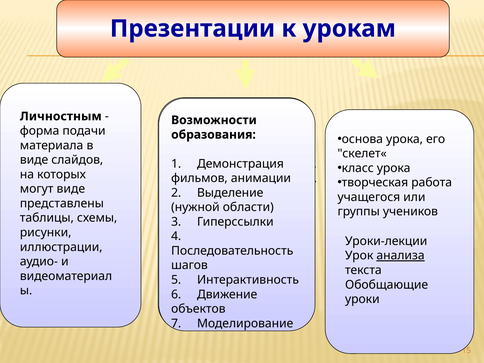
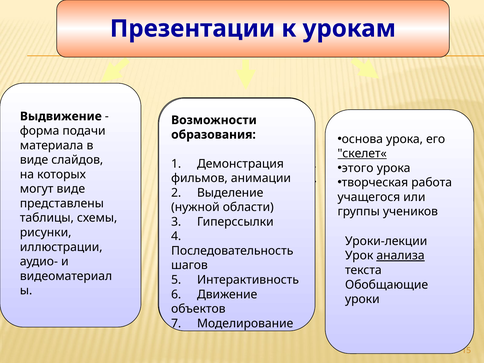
Личностным: Личностным -> Выдвижение (61, 116)
скелет« underline: none -> present (362, 154)
класс: класс -> этого (358, 168)
